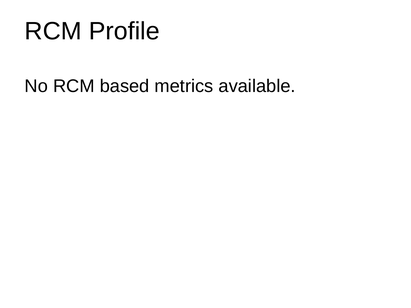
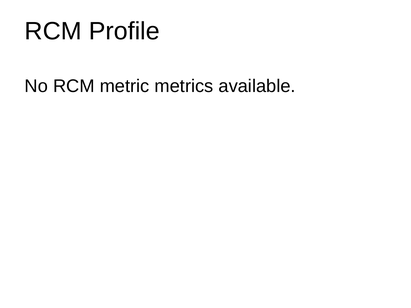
based: based -> metric (125, 86)
